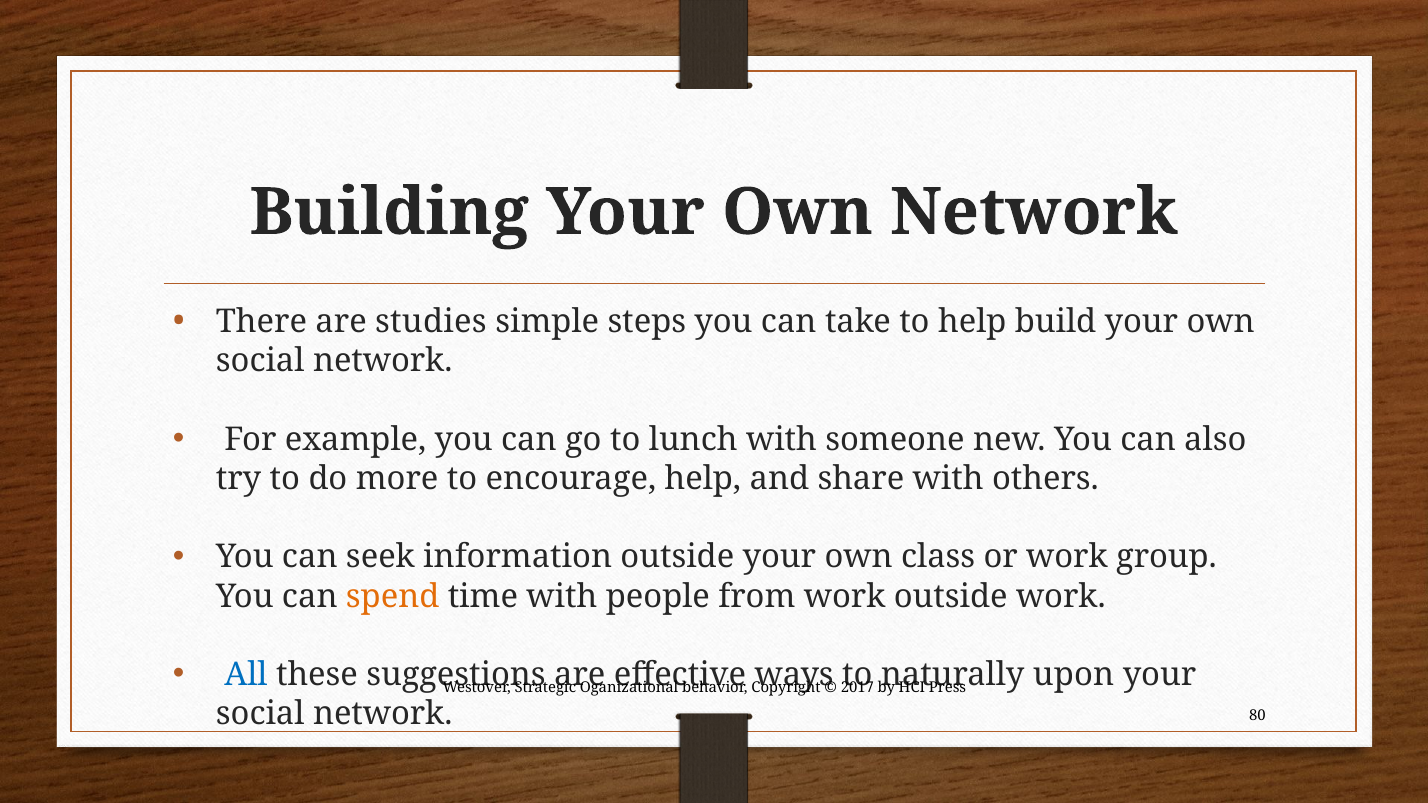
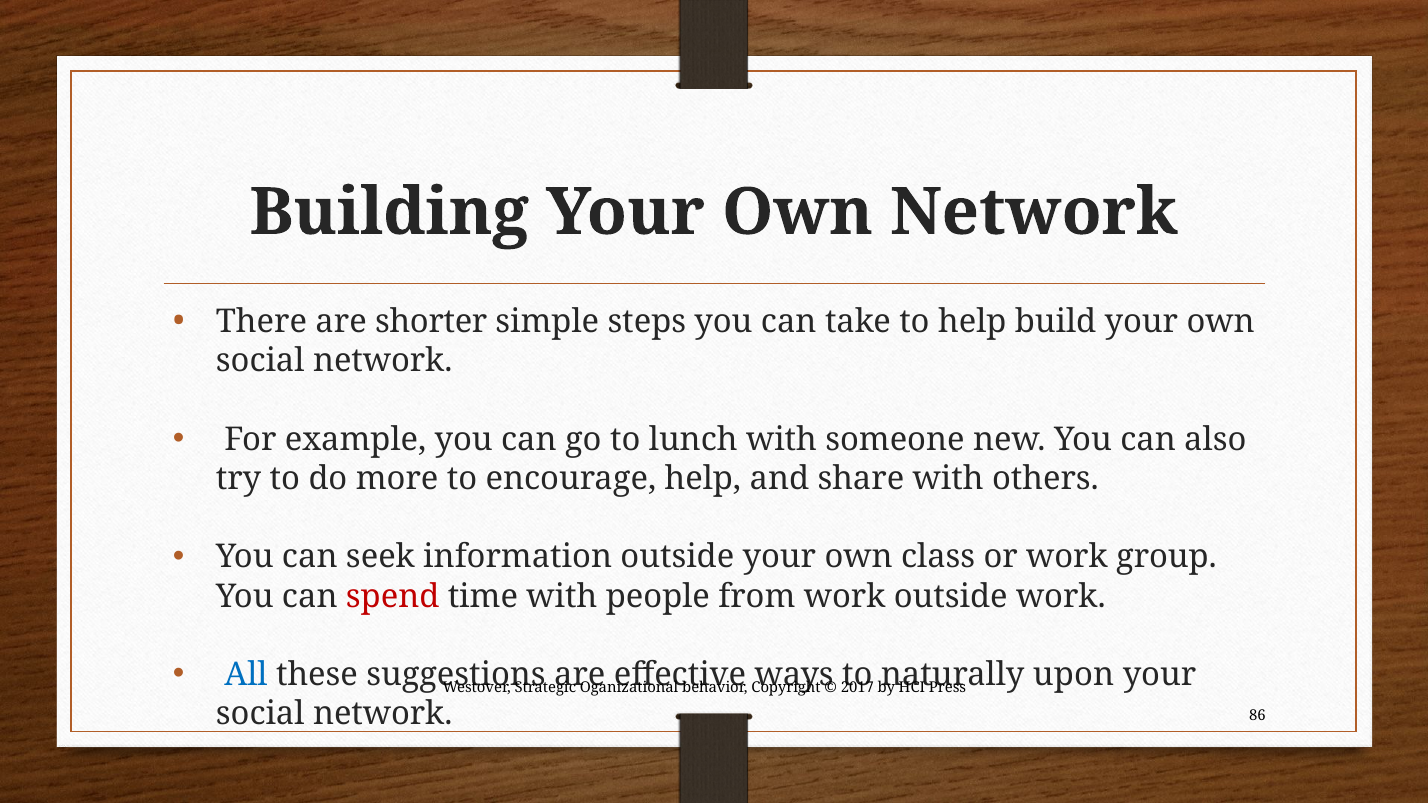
studies: studies -> shorter (431, 322)
spend colour: orange -> red (393, 596)
80: 80 -> 86 (1257, 715)
